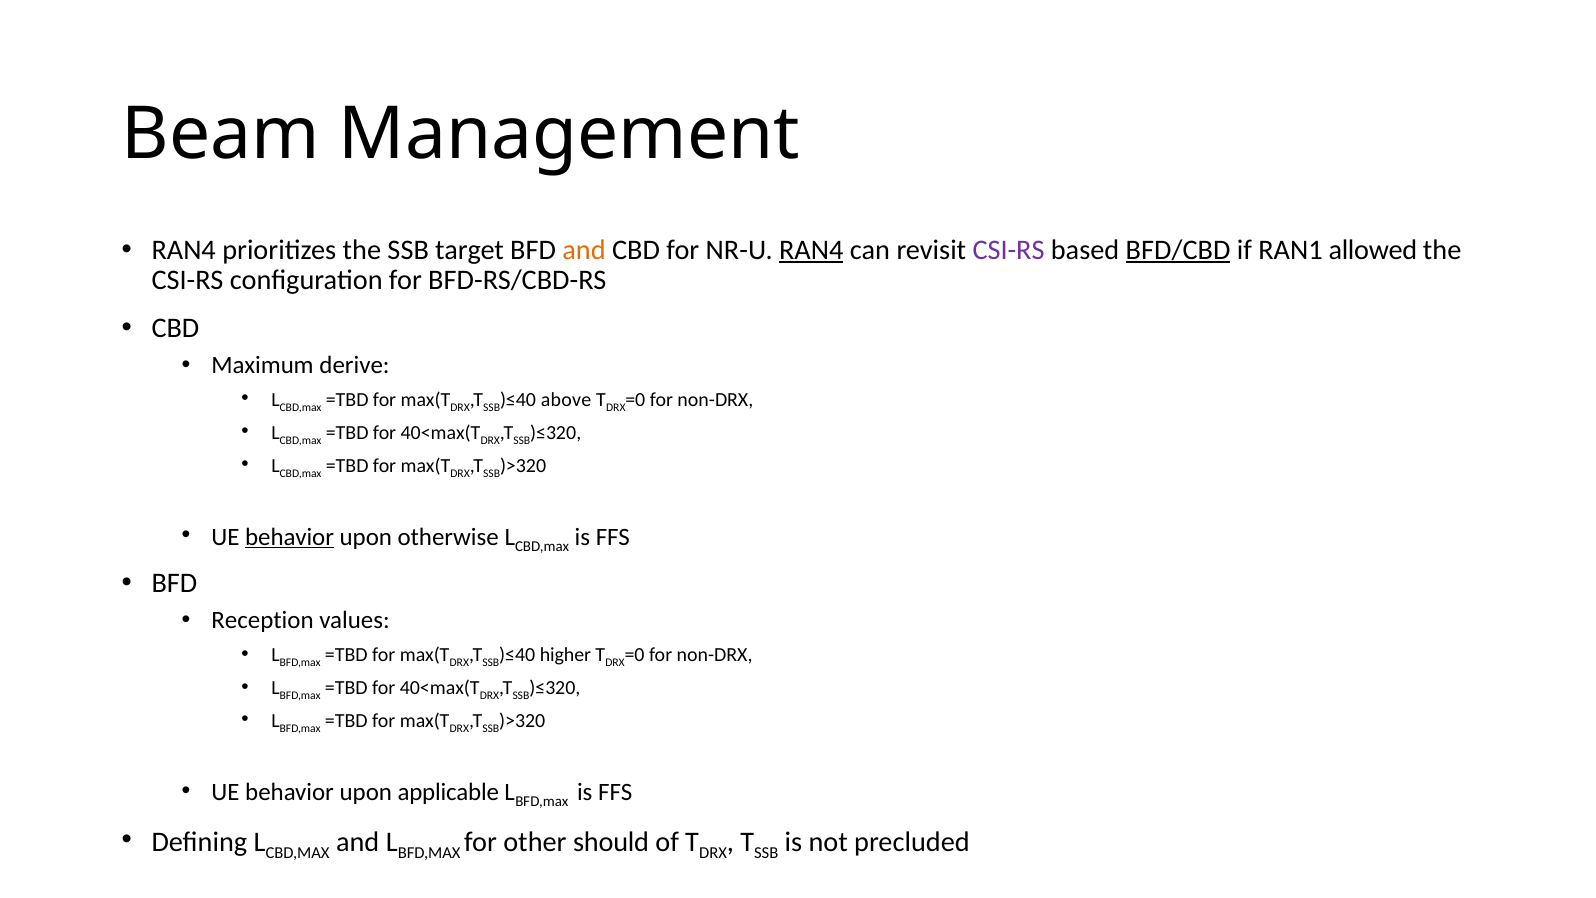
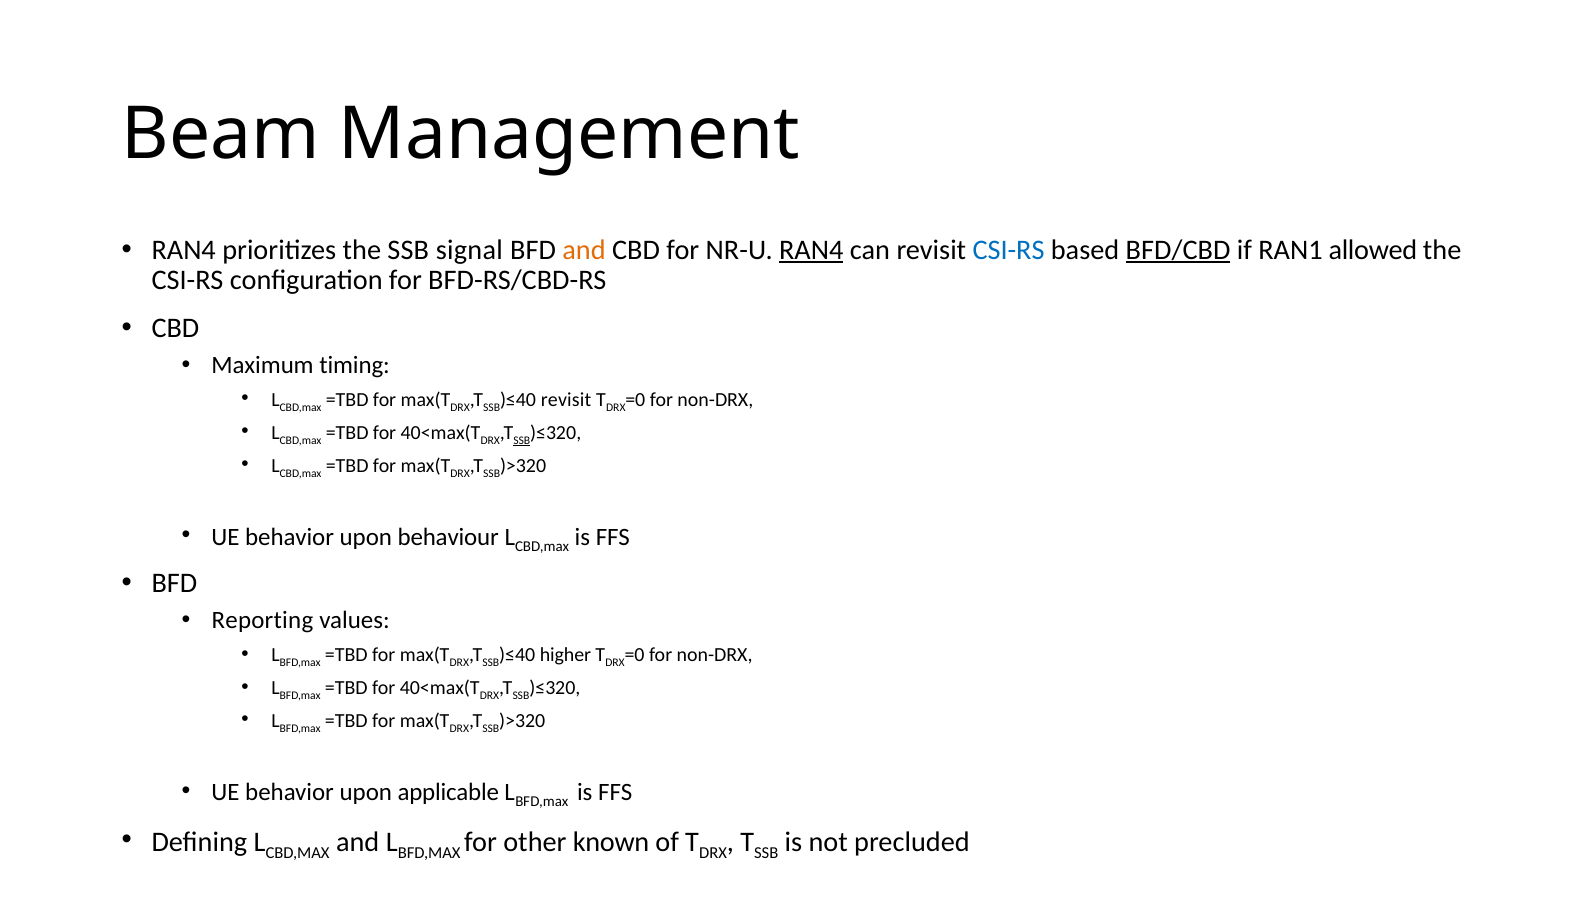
target: target -> signal (469, 250)
CSI-RS colour: purple -> blue (1009, 250)
derive: derive -> timing (355, 365)
above: above -> revisit (566, 400)
SSB underline: none -> present (522, 440)
behavior underline: present -> none (290, 537)
otherwise: otherwise -> behaviour (448, 537)
Reception: Reception -> Reporting (262, 620)
should: should -> known (611, 842)
